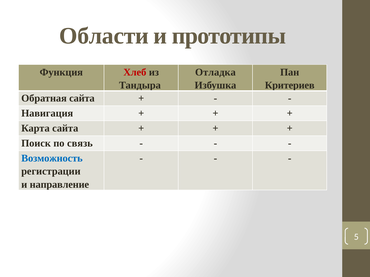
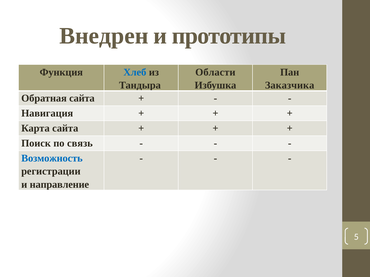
Области: Области -> Внедрен (104, 36)
Хлеб colour: red -> blue (135, 72)
Отладка: Отладка -> Области (215, 72)
Критериев: Критериев -> Заказчика (290, 85)
